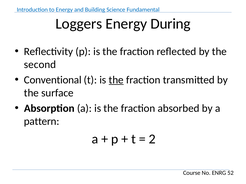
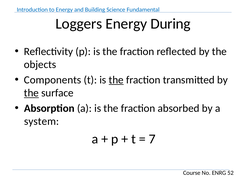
second: second -> objects (40, 65)
Conventional: Conventional -> Components (53, 80)
the underline: none -> present (31, 93)
pattern: pattern -> system (42, 122)
2: 2 -> 7 (152, 139)
